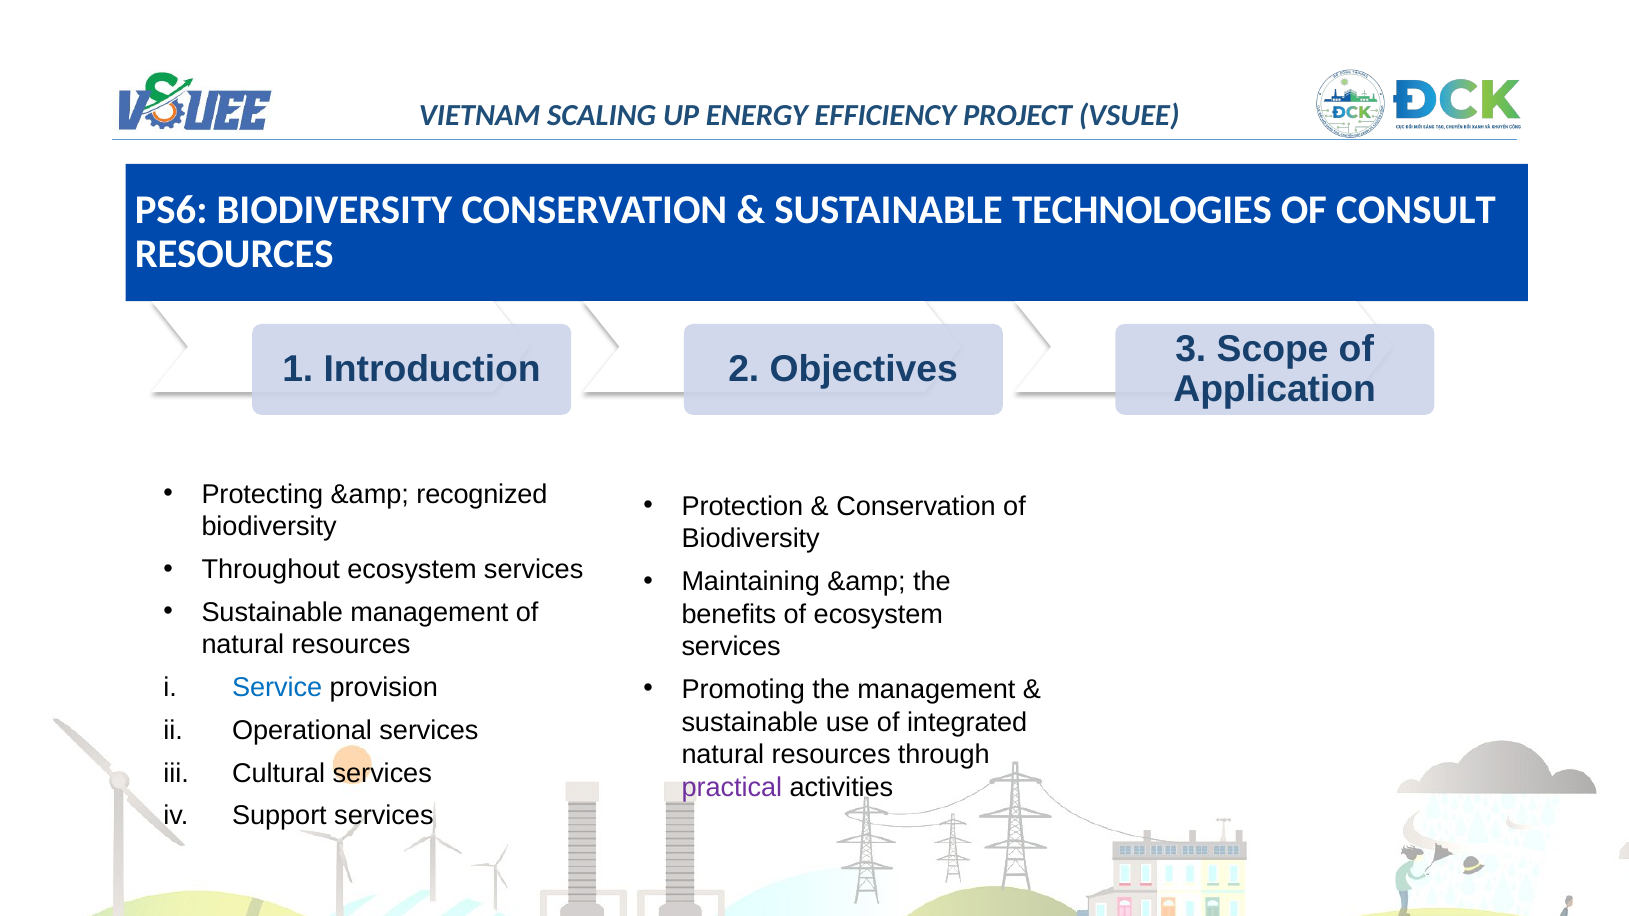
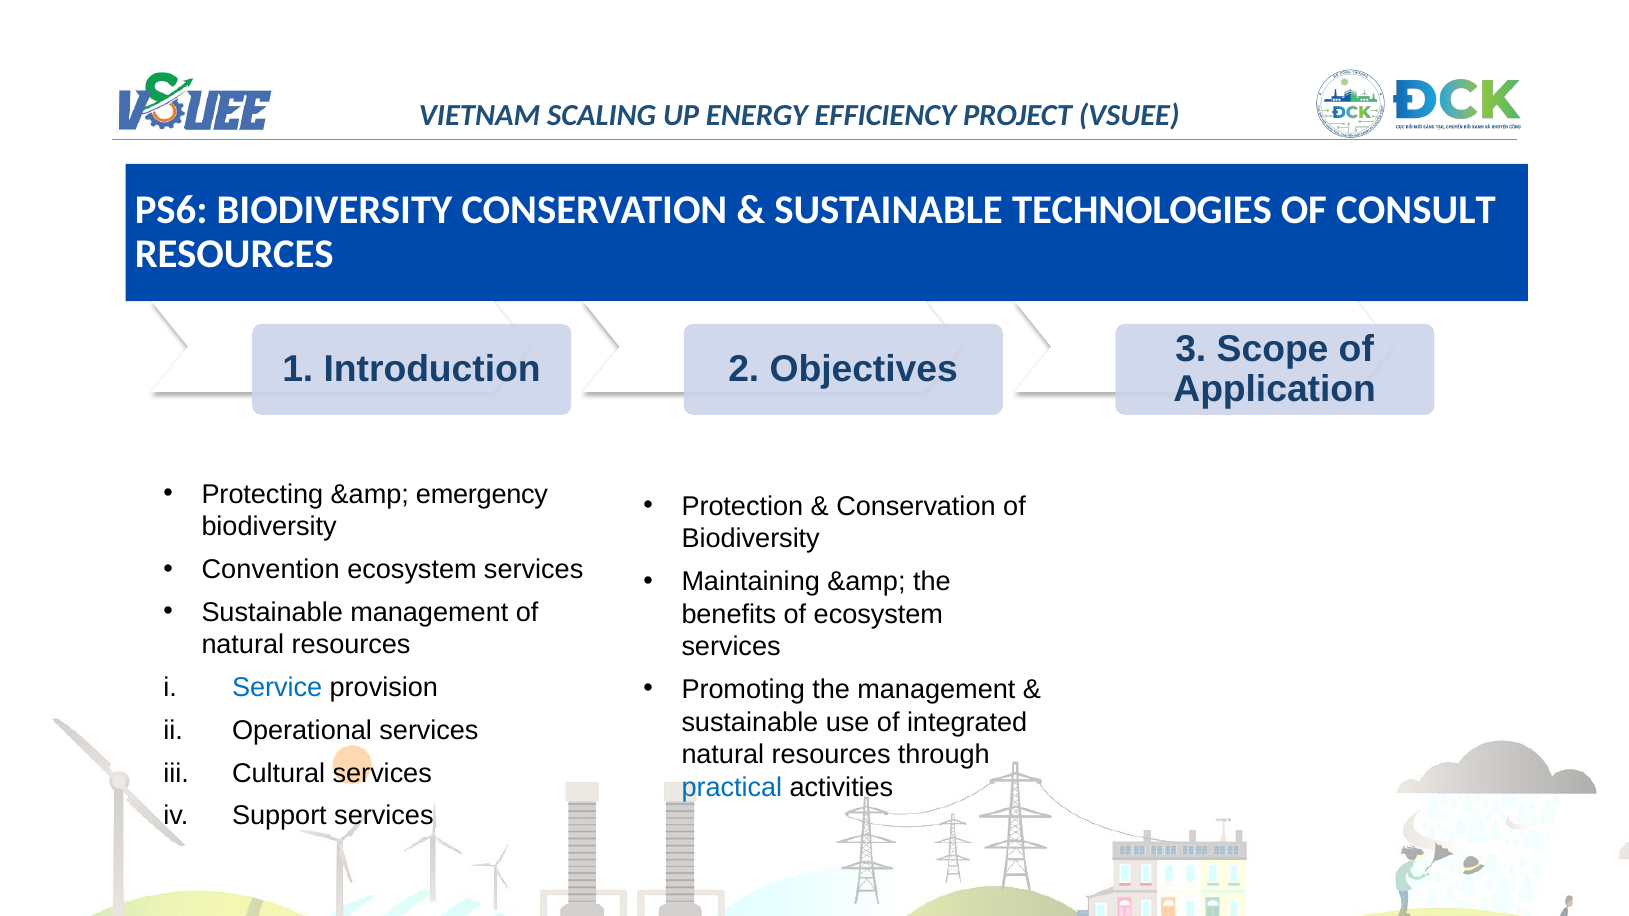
recognized: recognized -> emergency (482, 495)
Throughout: Throughout -> Convention (271, 570)
practical colour: purple -> blue (732, 787)
